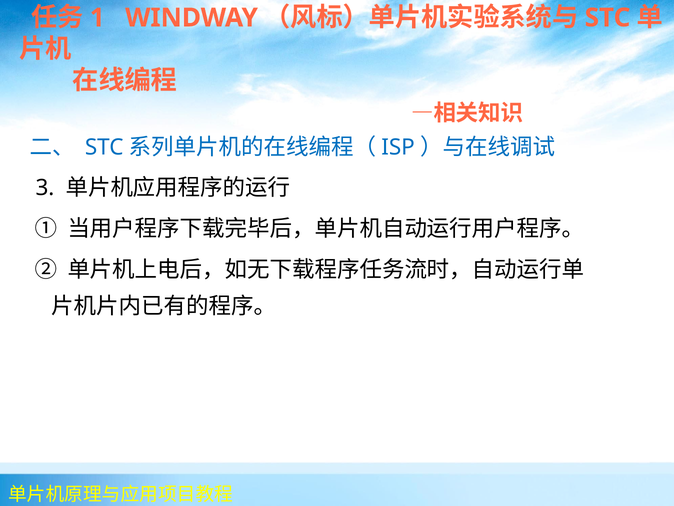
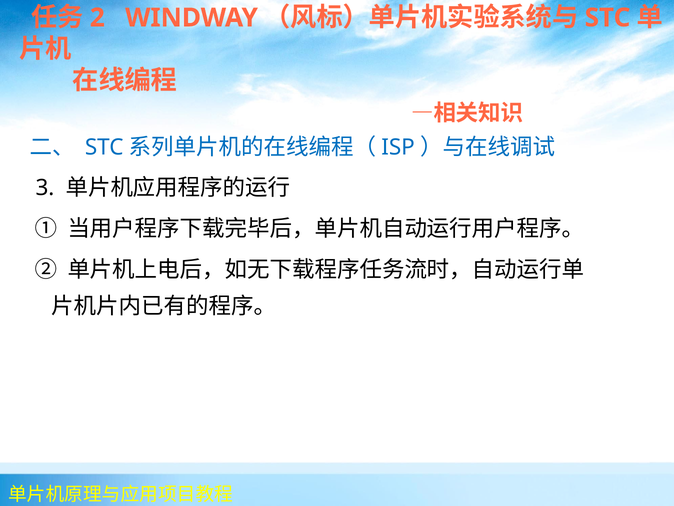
1: 1 -> 2 (97, 18)
